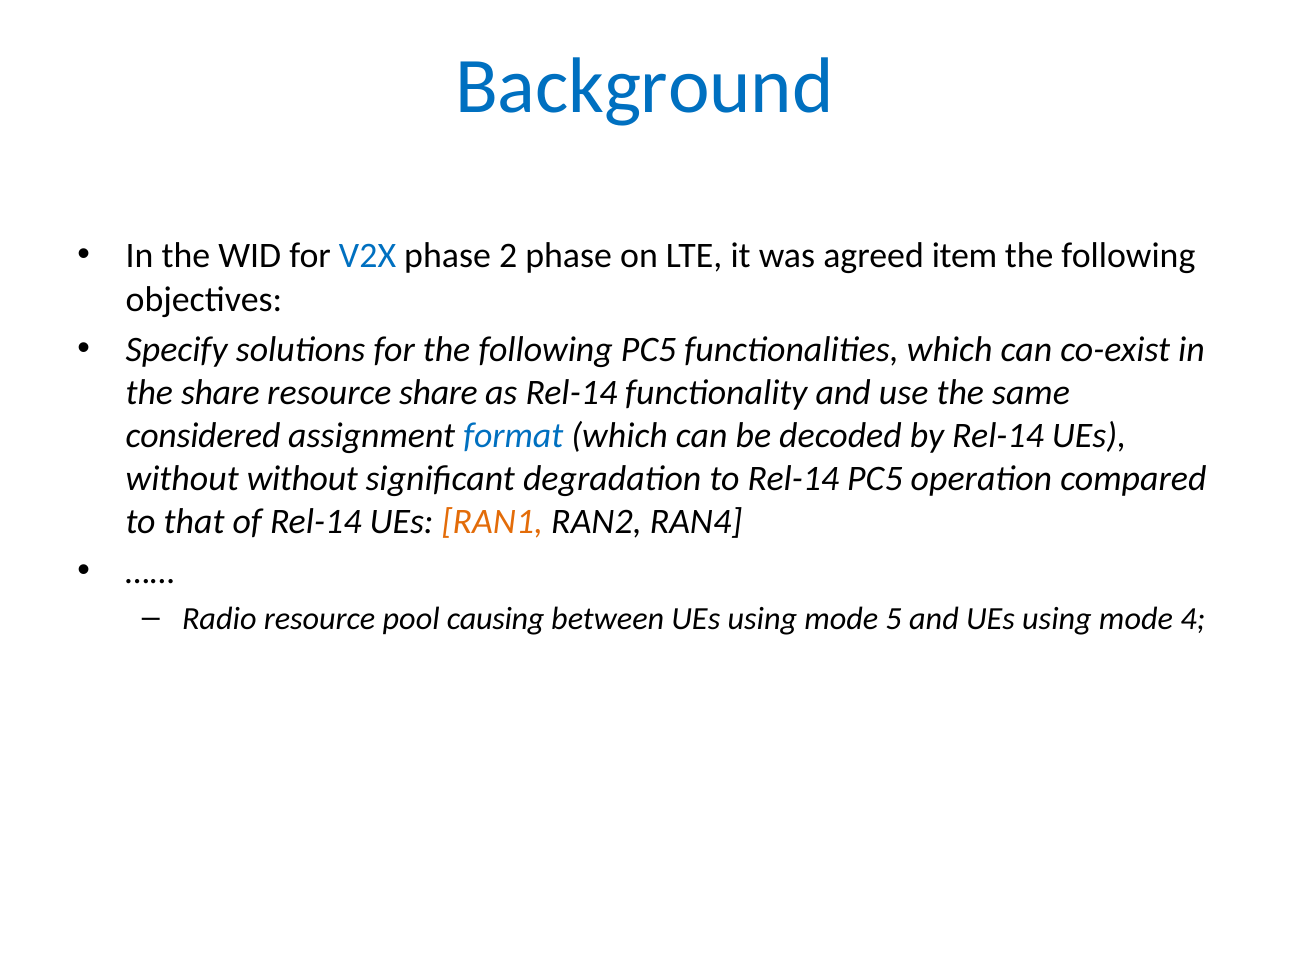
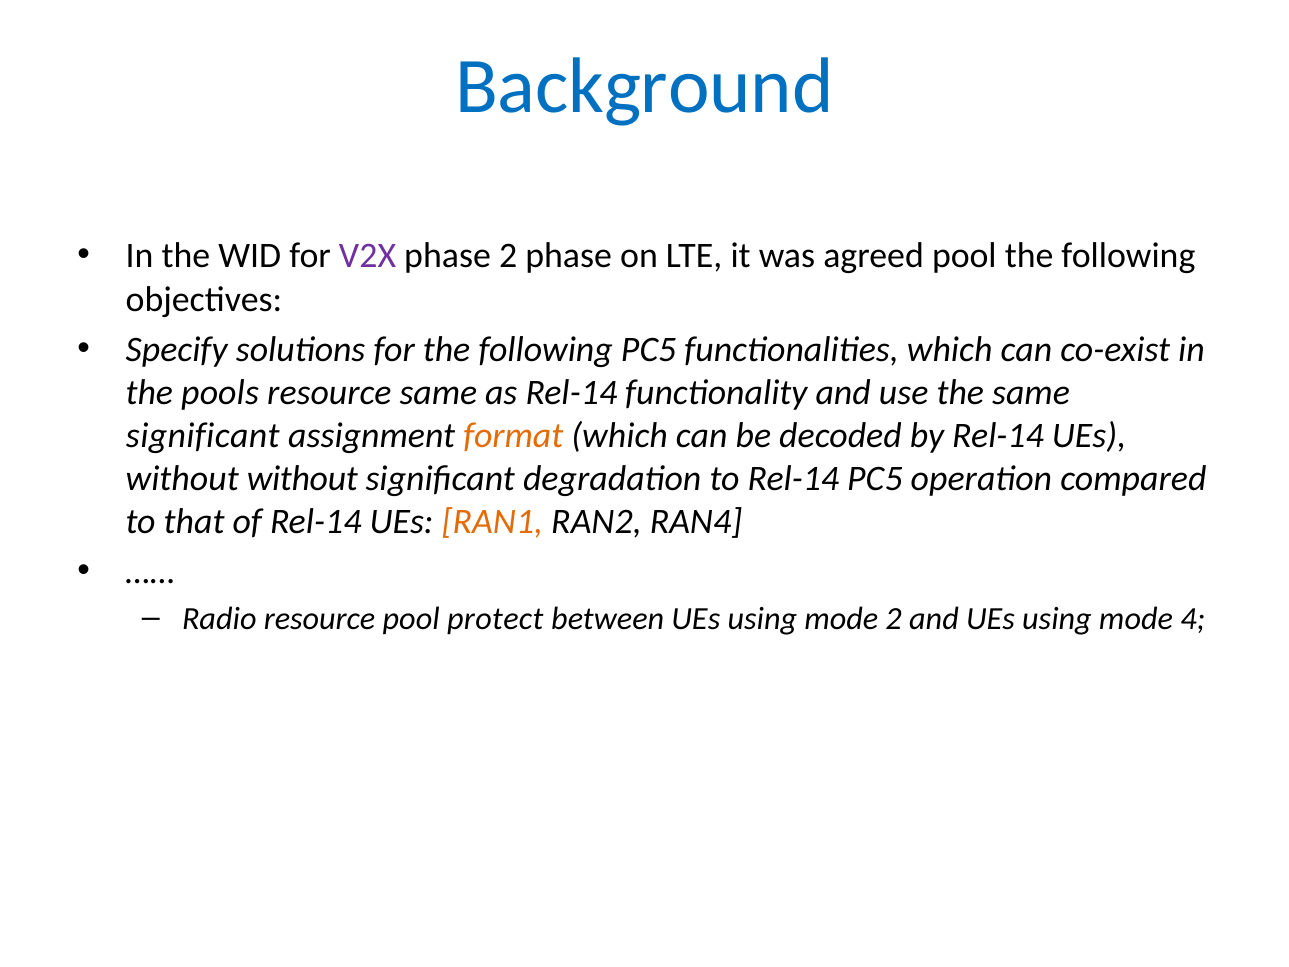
V2X colour: blue -> purple (368, 256)
agreed item: item -> pool (964, 256)
the share: share -> pools (220, 392)
resource share: share -> same (438, 392)
considered: considered -> significant (203, 435)
format colour: blue -> orange (513, 435)
causing: causing -> protect (495, 619)
mode 5: 5 -> 2 (894, 619)
